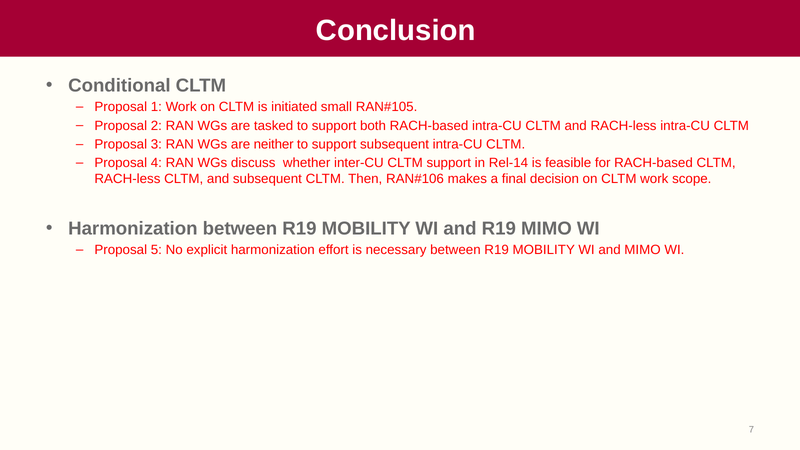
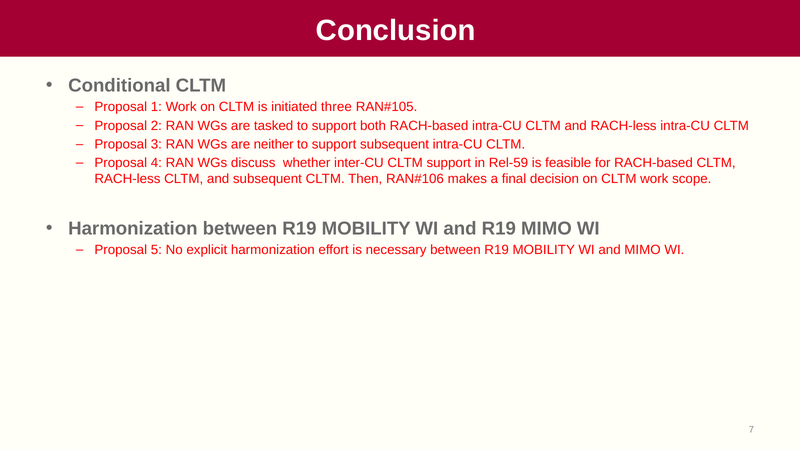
small: small -> three (336, 107)
Rel-14: Rel-14 -> Rel-59 (509, 163)
